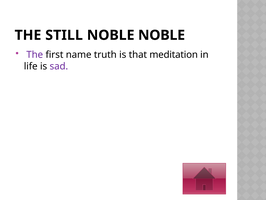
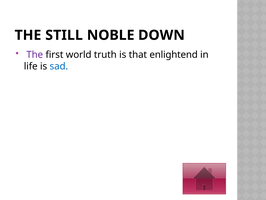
NOBLE NOBLE: NOBLE -> DOWN (161, 35)
name: name -> world (79, 55)
meditation: meditation -> enlightend (174, 55)
sad colour: purple -> blue (59, 66)
